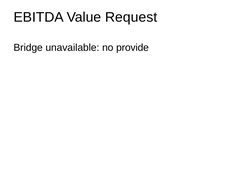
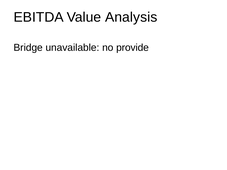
Request: Request -> Analysis (131, 17)
